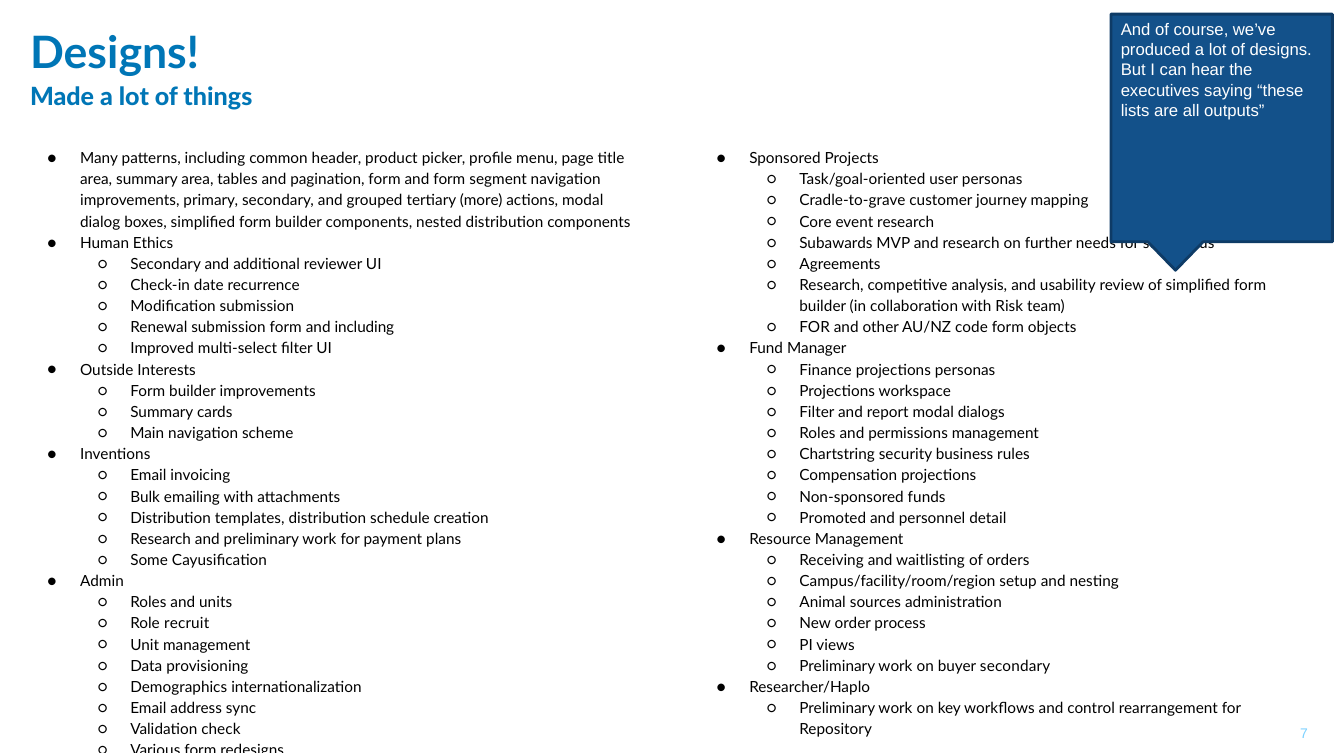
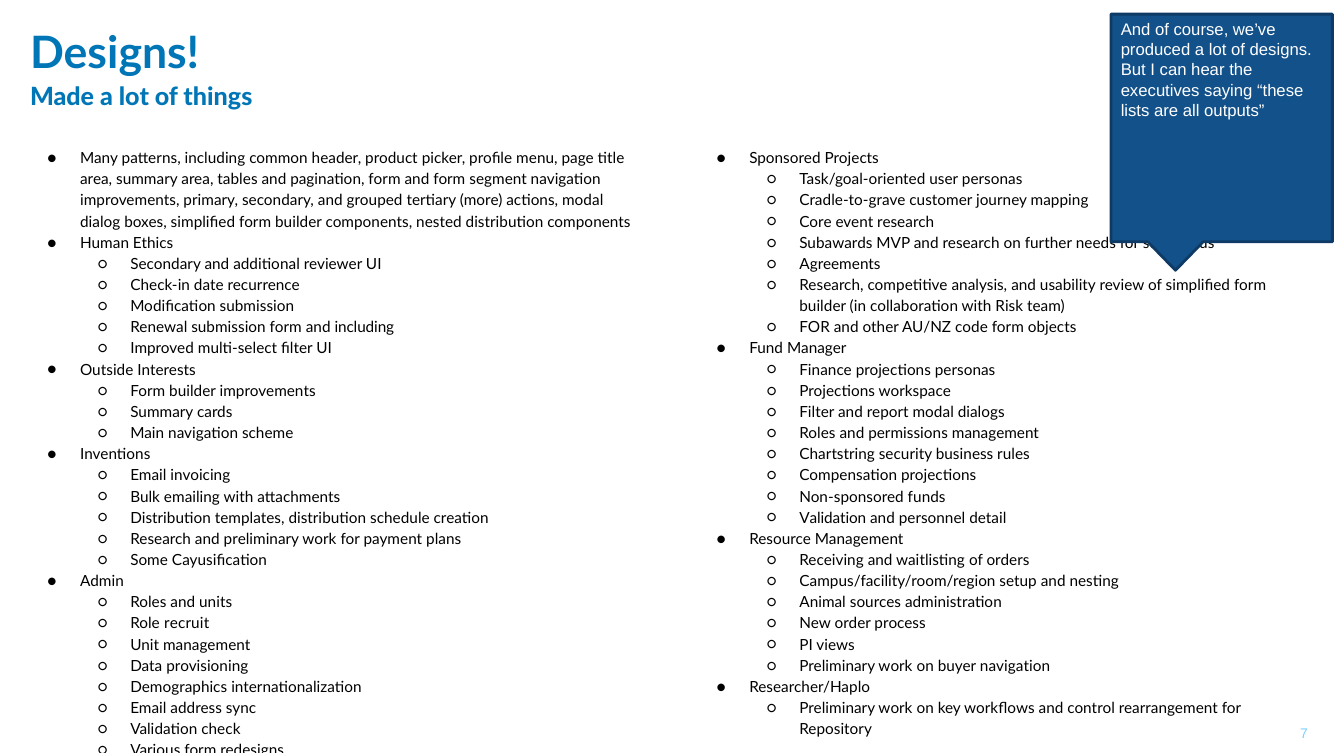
Promoted: Promoted -> Validation (833, 518)
buyer secondary: secondary -> navigation (1015, 666)
